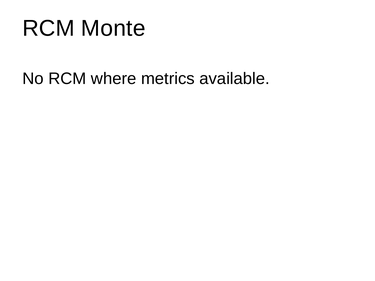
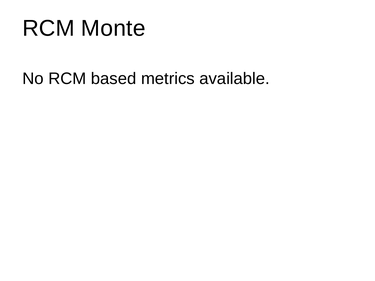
where: where -> based (114, 79)
